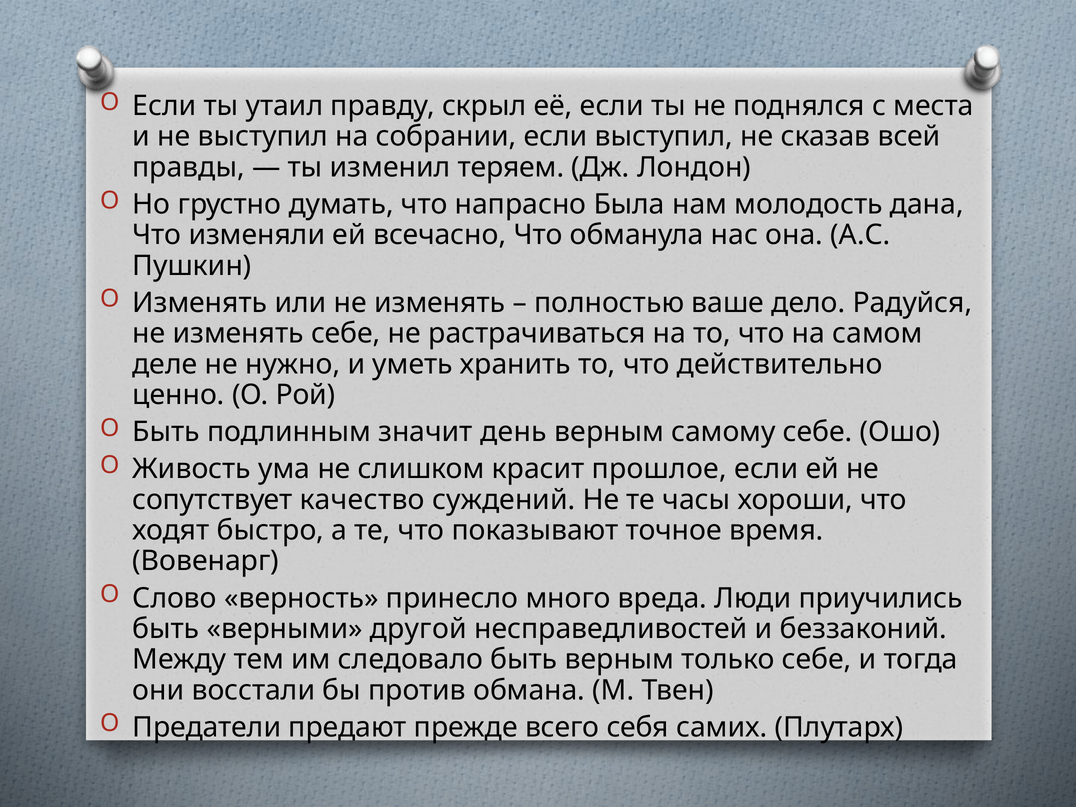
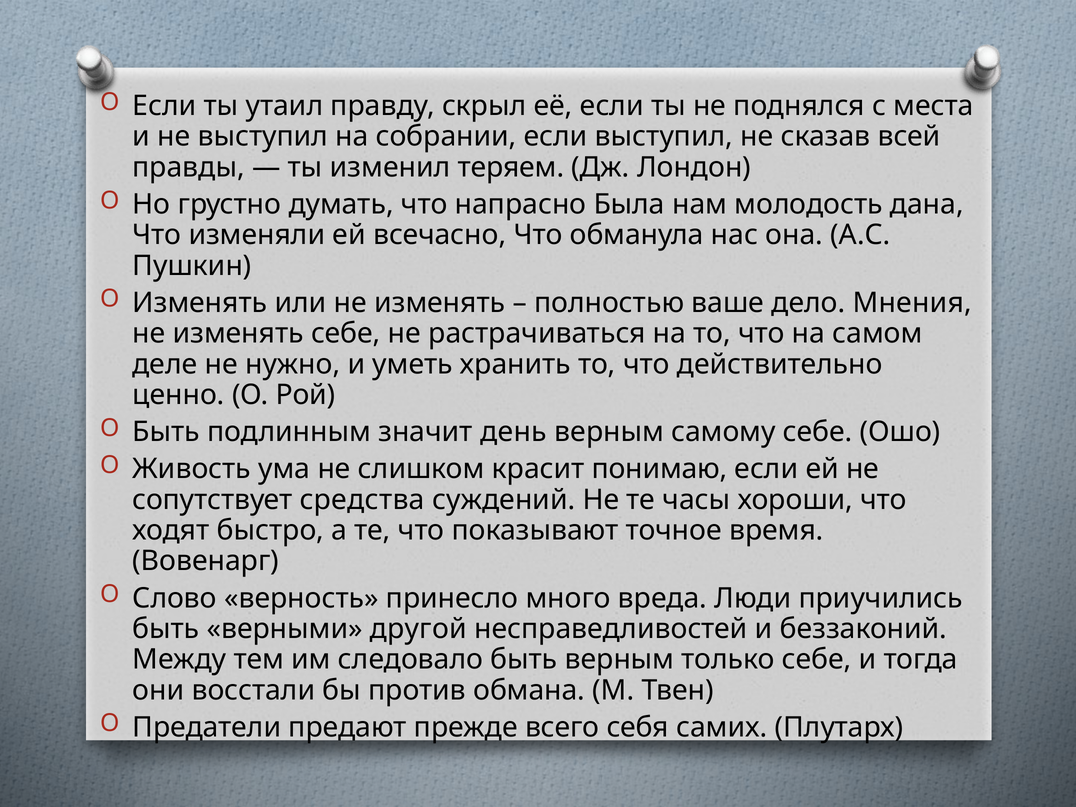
Радуйся: Радуйся -> Мнения (912, 303)
прошлое: прошлое -> понимаю (660, 469)
качество: качество -> средства (362, 500)
